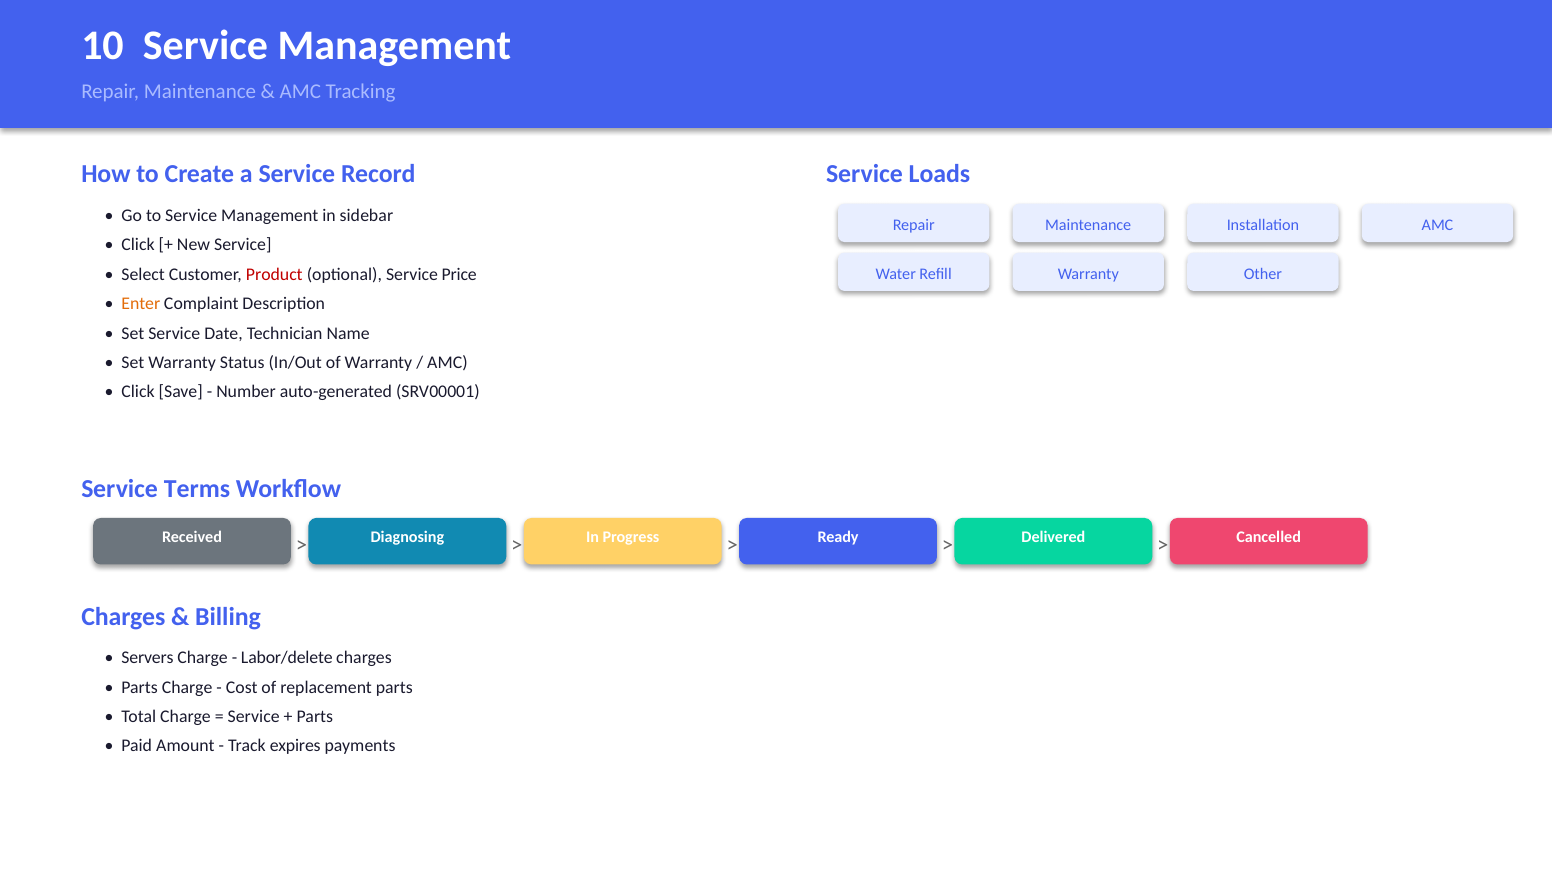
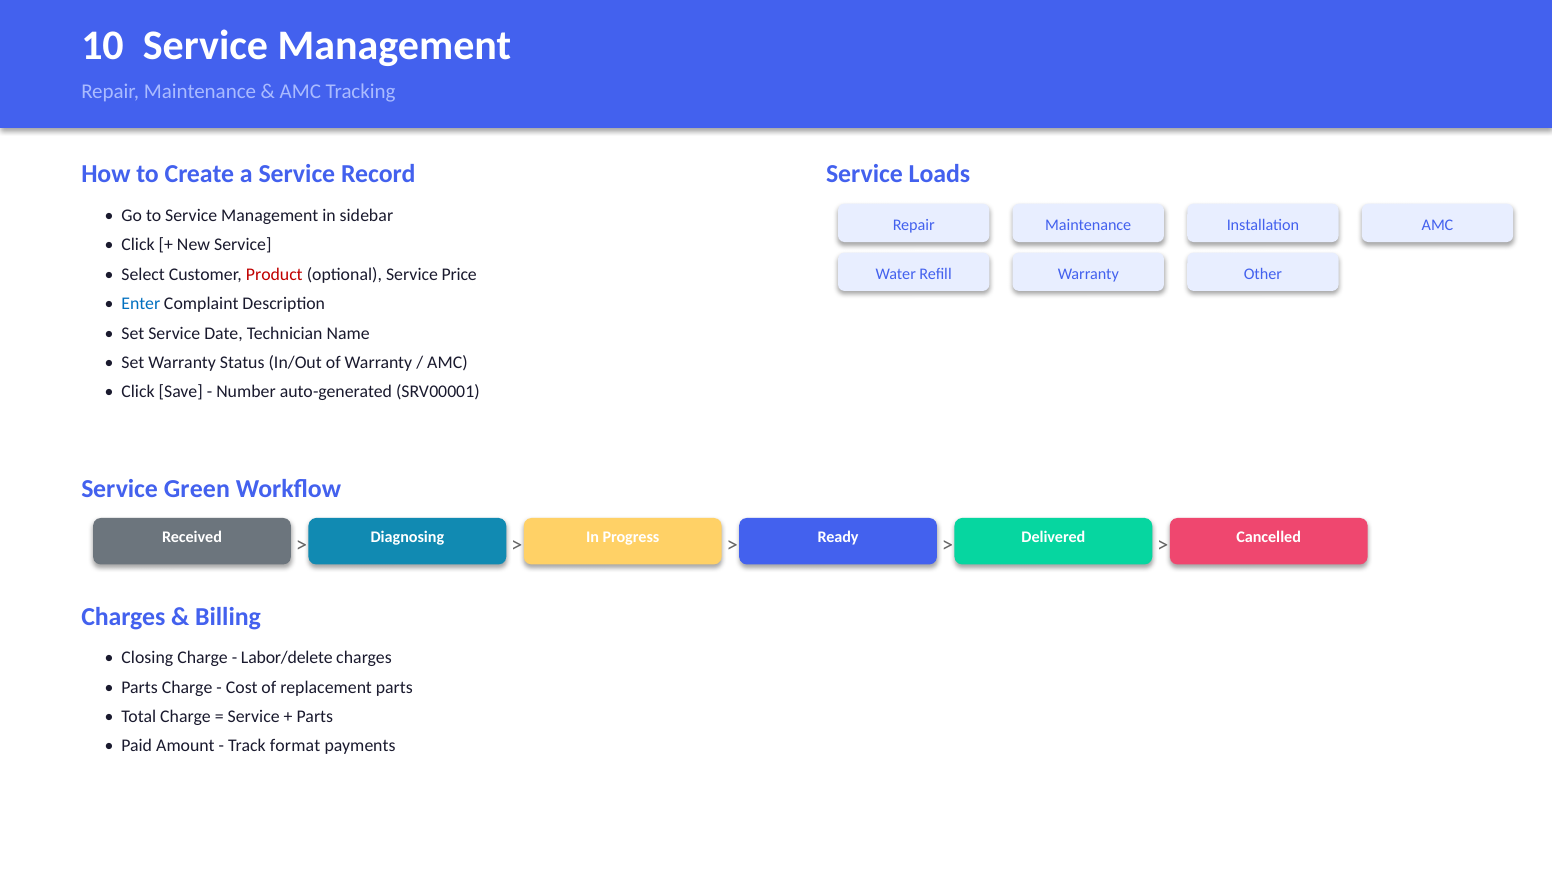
Enter colour: orange -> blue (141, 304)
Terms: Terms -> Green (197, 489)
Servers: Servers -> Closing (147, 658)
expires: expires -> format (295, 746)
